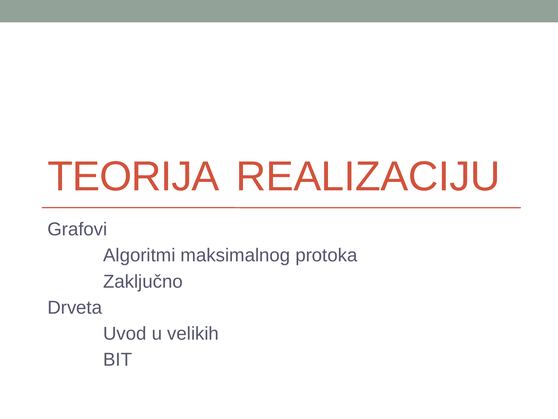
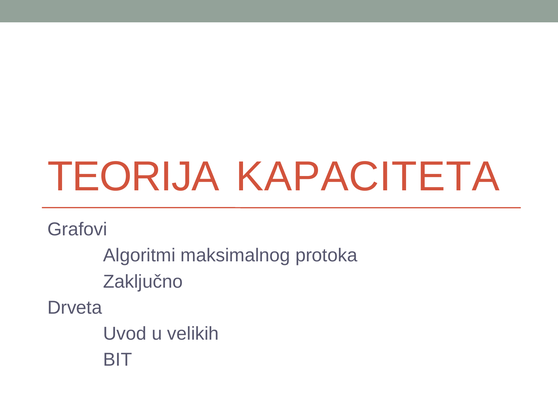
REALIZACIJU: REALIZACIJU -> KAPACITETA (368, 176)
